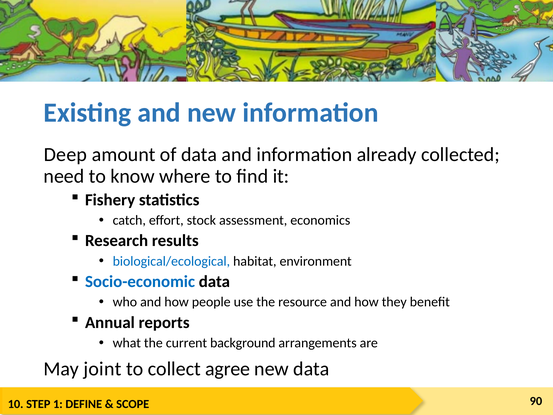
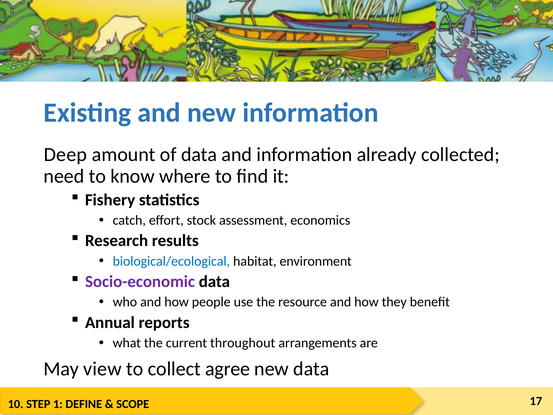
Socio-economic colour: blue -> purple (140, 281)
background: background -> throughout (243, 343)
joint: joint -> view (102, 369)
90: 90 -> 17 (536, 401)
